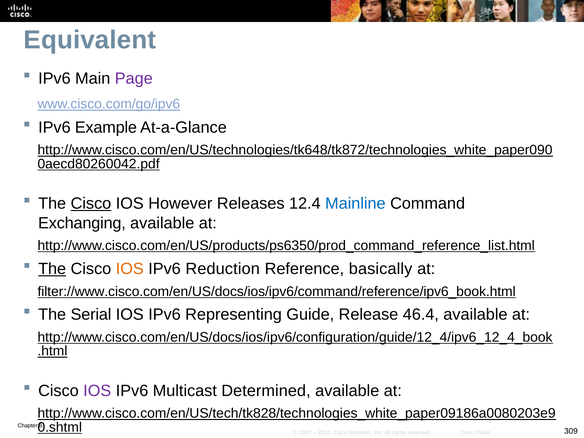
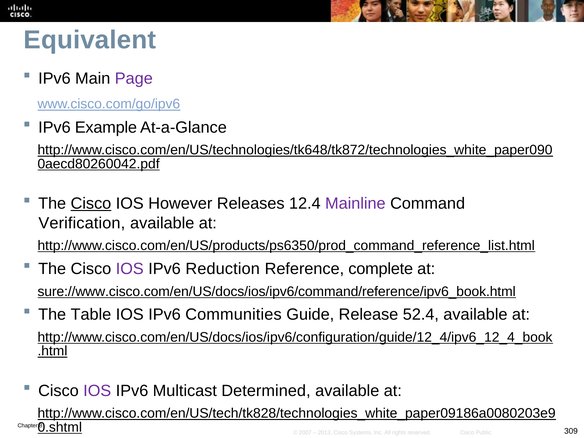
Mainline colour: blue -> purple (355, 204)
Exchanging: Exchanging -> Verification (82, 223)
The underline: present -> none (52, 269)
IOS colour: orange -> purple (130, 269)
basically: basically -> complete (381, 269)
filter://www.cisco.com/en/US/docs/ios/ipv6/command/reference/ipv6_book.html: filter://www.cisco.com/en/US/docs/ios/ipv6/command/reference/ipv6_book.html -> sure://www.cisco.com/en/US/docs/ios/ipv6/command/reference/ipv6_book.html (277, 291)
Serial: Serial -> Table (91, 315)
Representing: Representing -> Communities (233, 315)
46.4: 46.4 -> 52.4 (421, 315)
